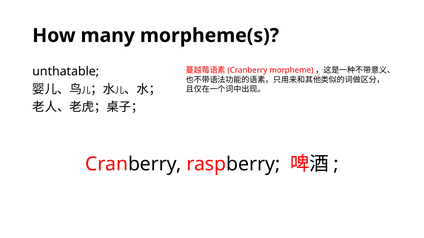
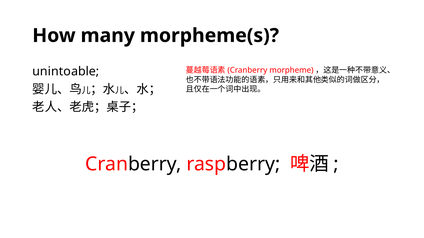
that: that -> into (59, 72)
